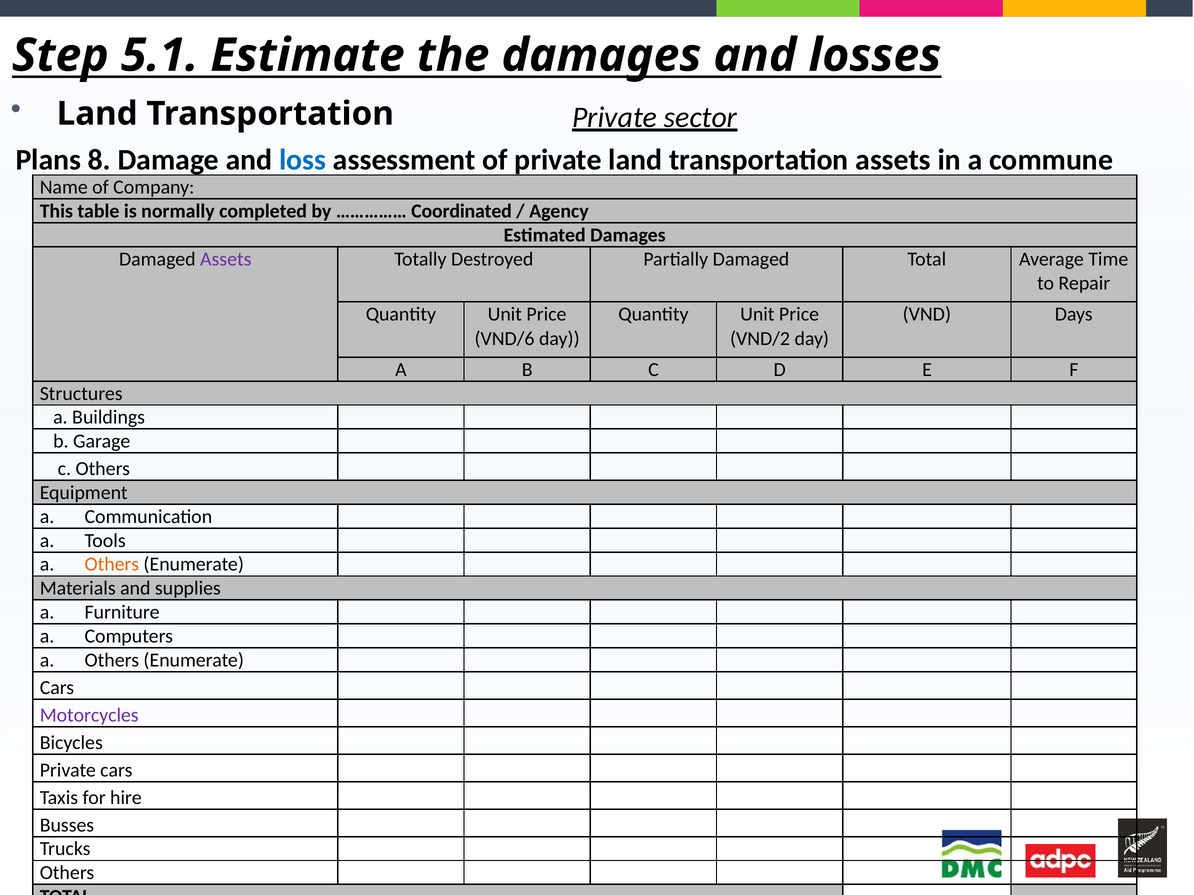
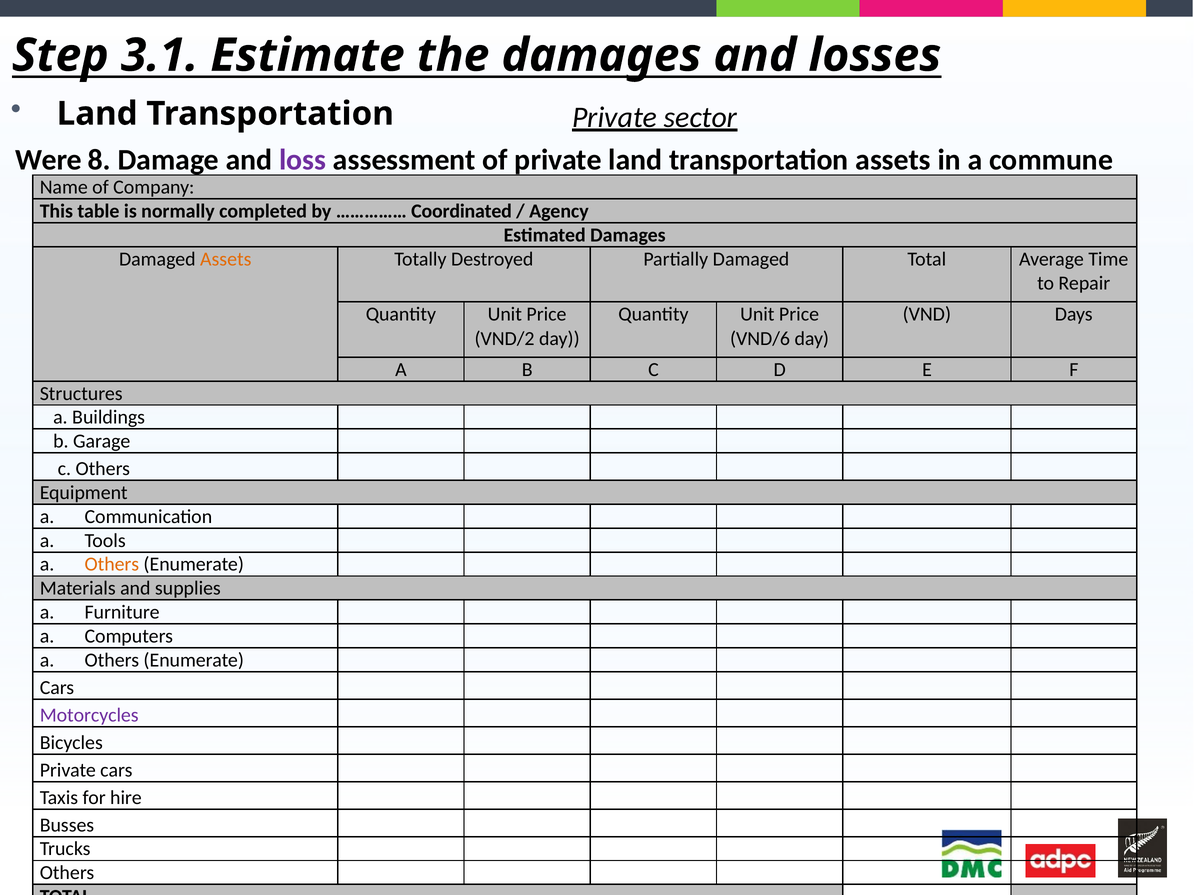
5.1: 5.1 -> 3.1 (160, 55)
Plans: Plans -> Were (48, 160)
loss colour: blue -> purple (303, 160)
Assets colour: purple -> orange (226, 259)
VND/6: VND/6 -> VND/2 (505, 339)
VND/2: VND/2 -> VND/6 (760, 339)
